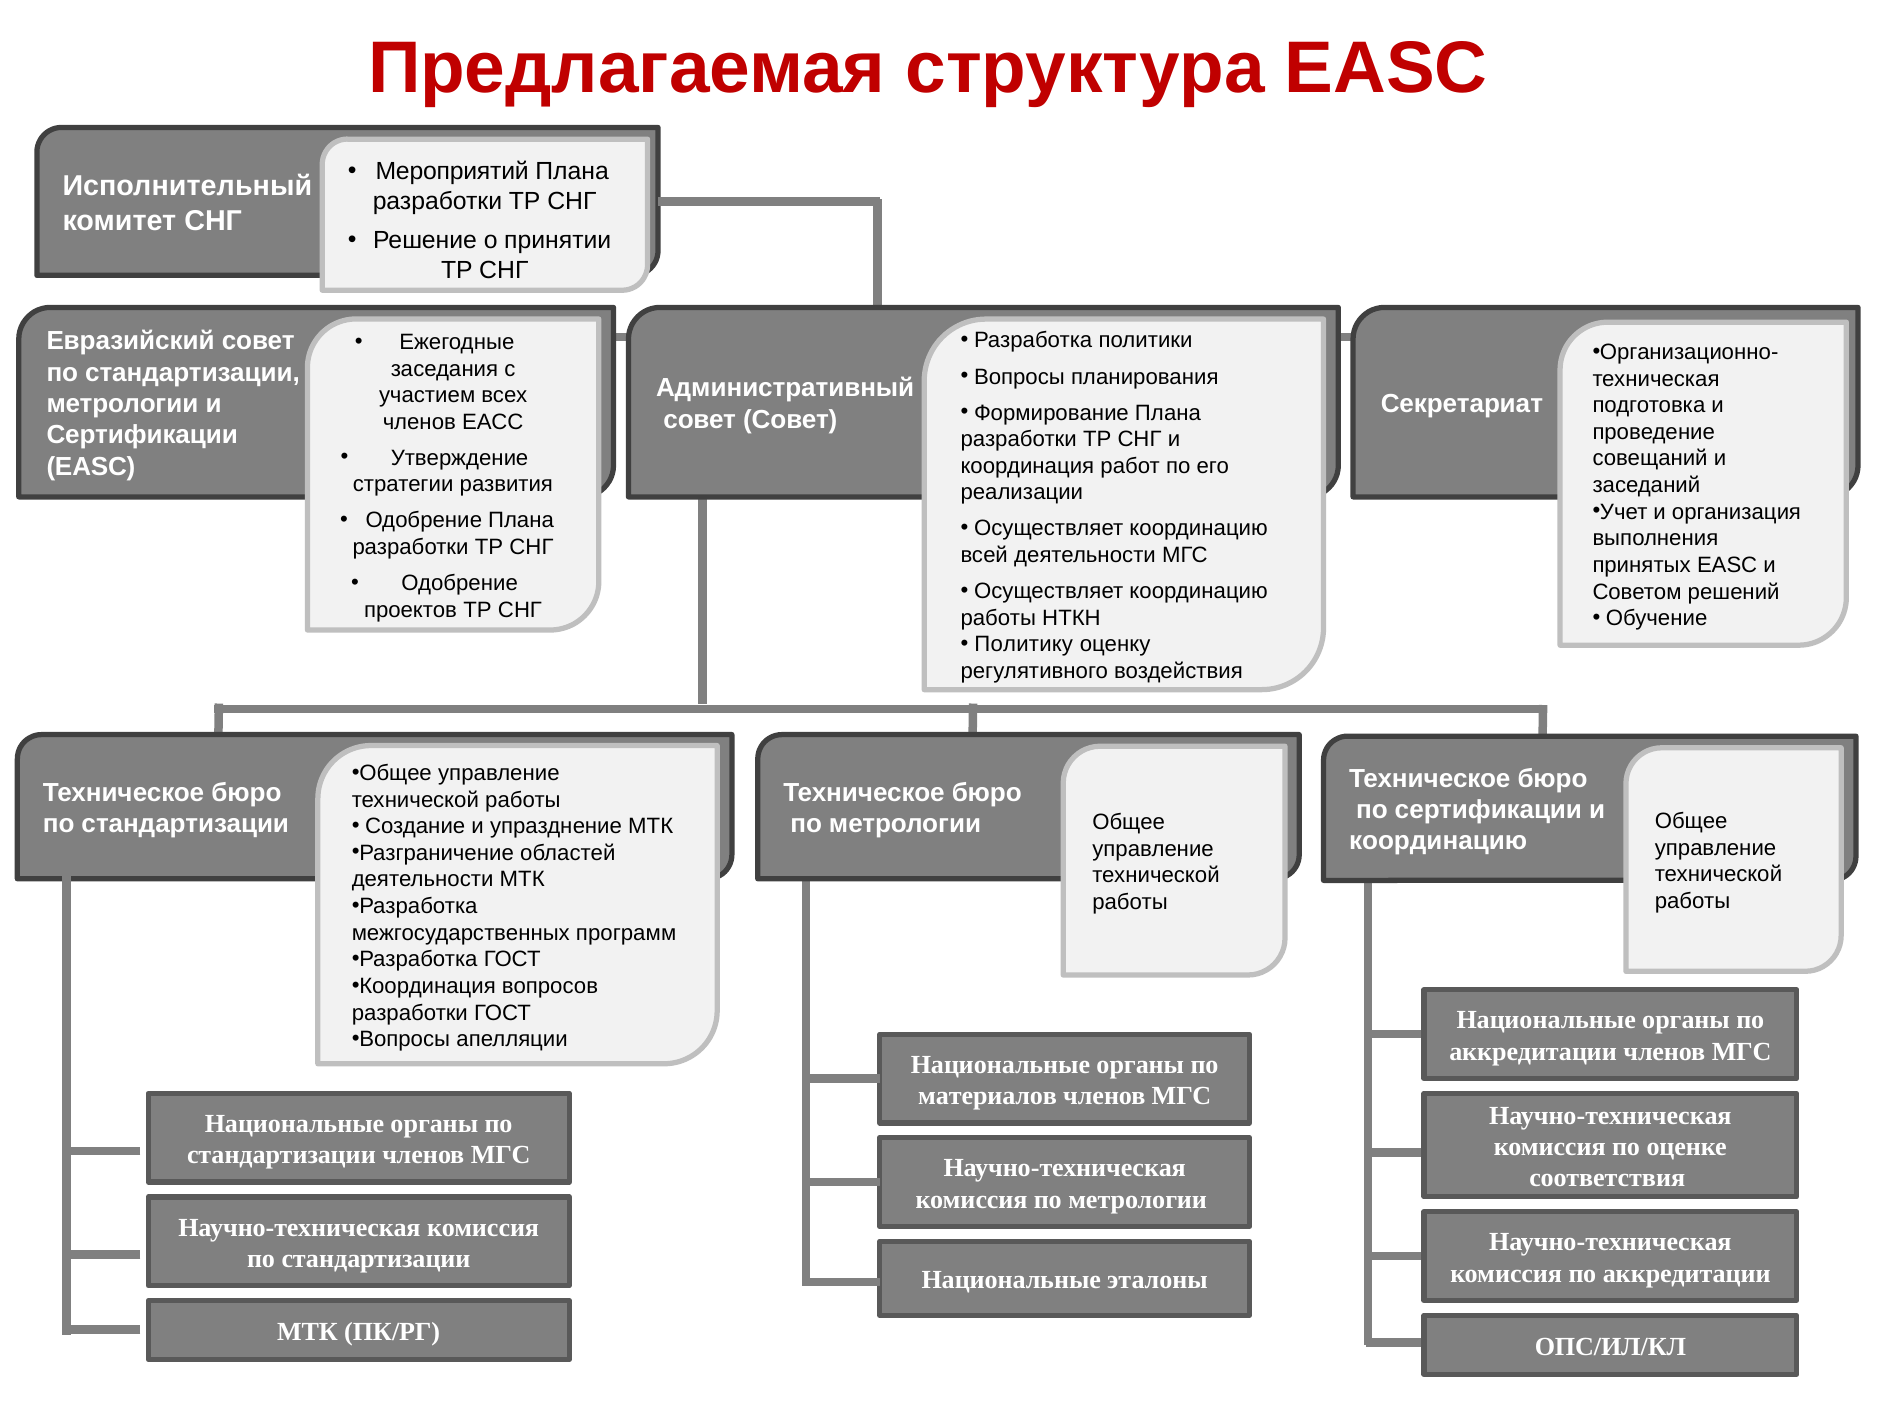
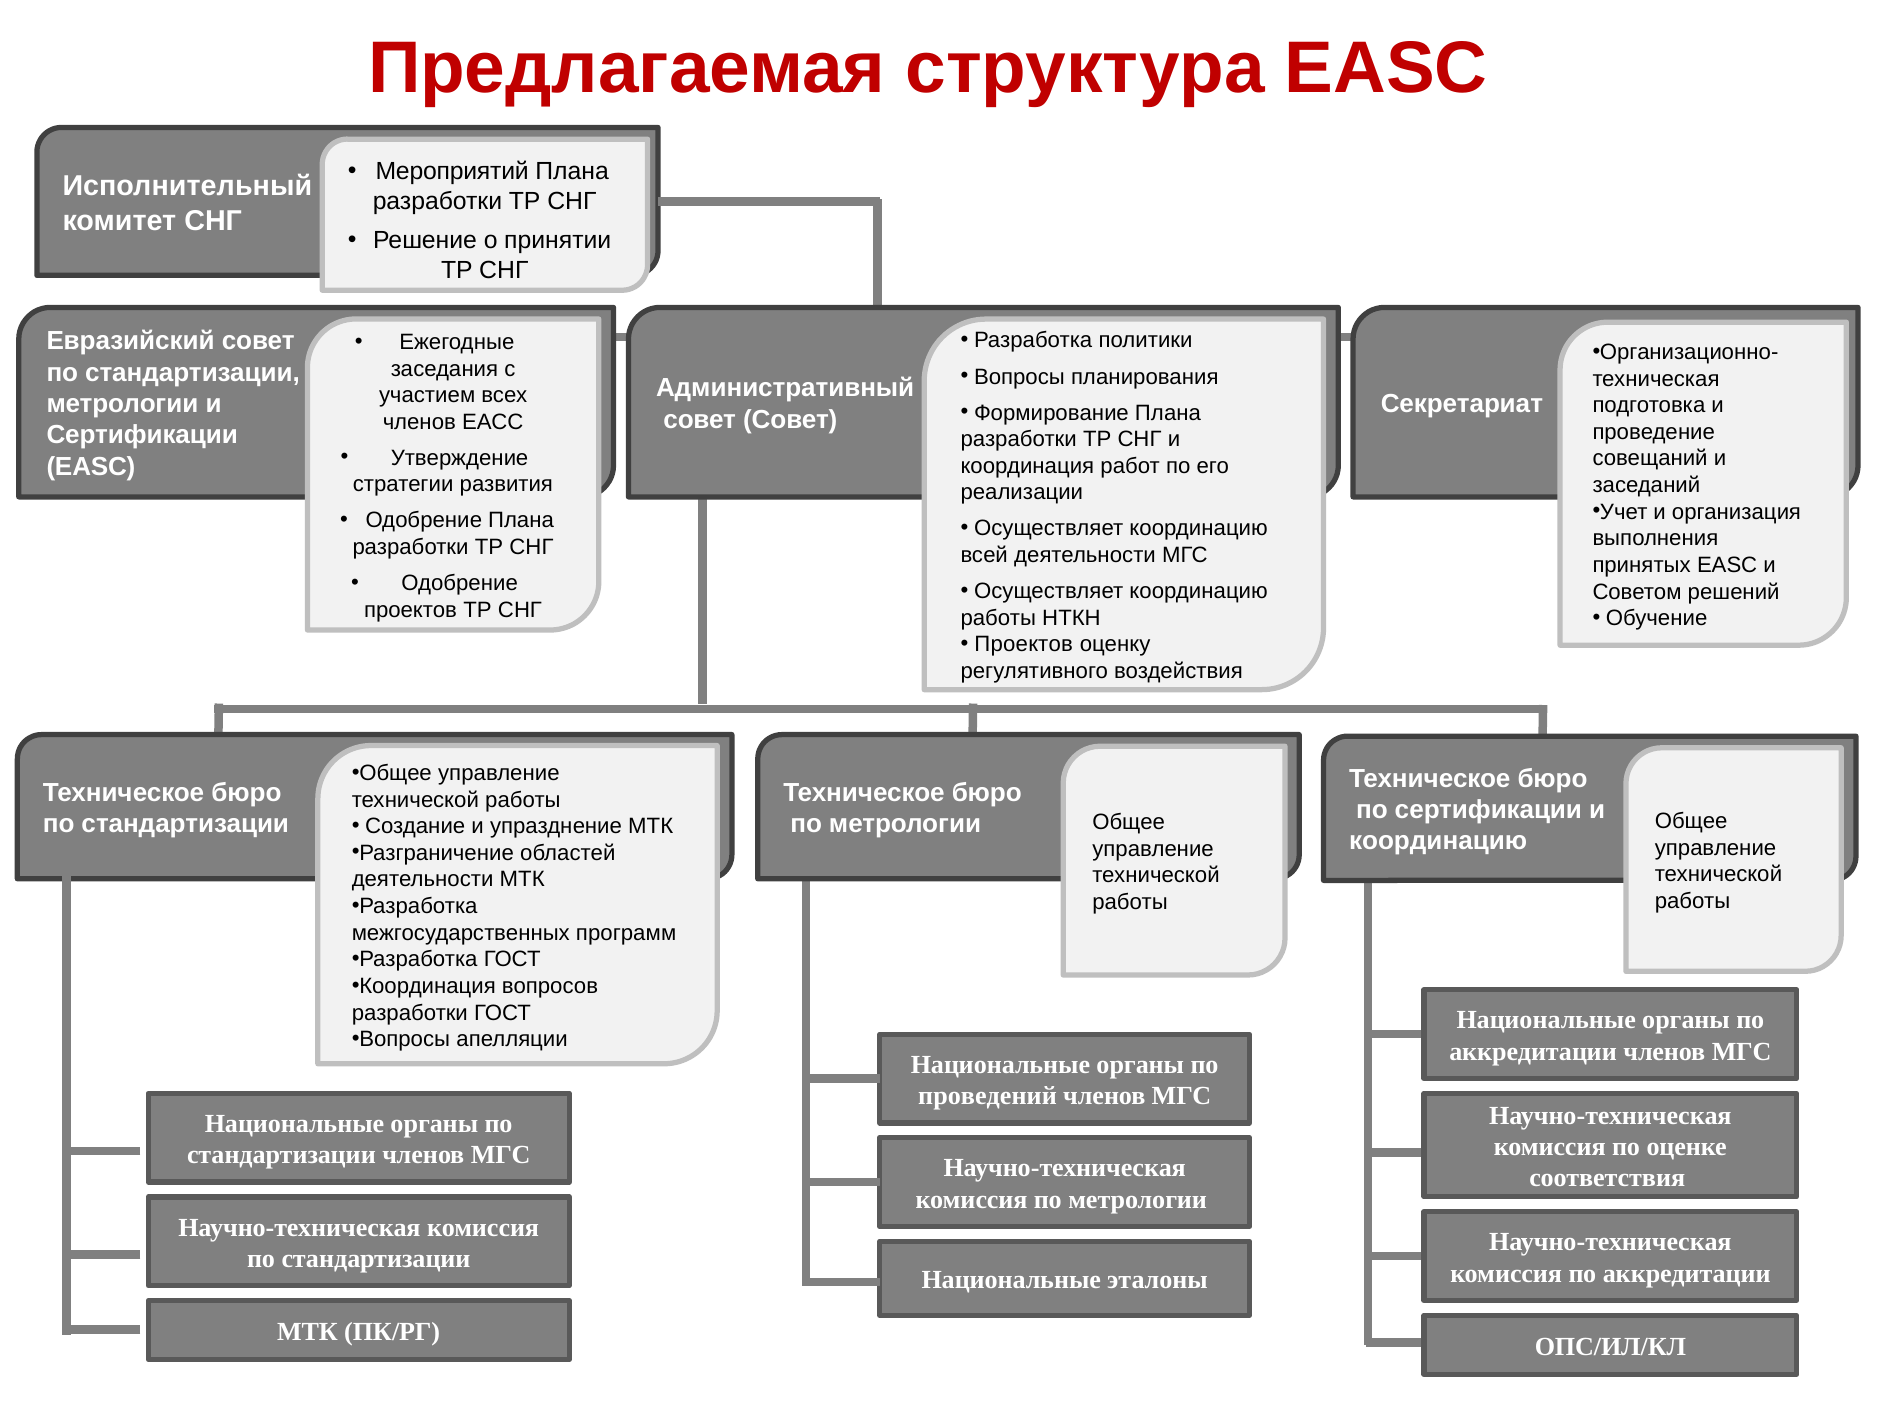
Политику: Политику -> Проектов (1024, 644)
материалов: материалов -> проведений (988, 1096)
